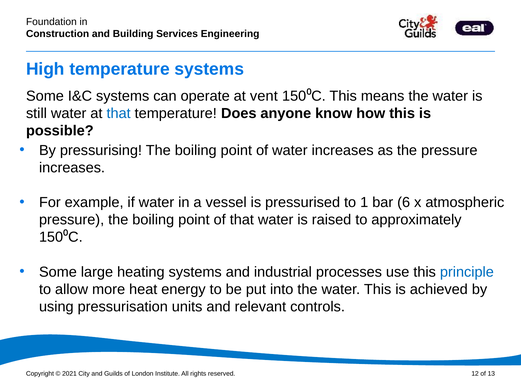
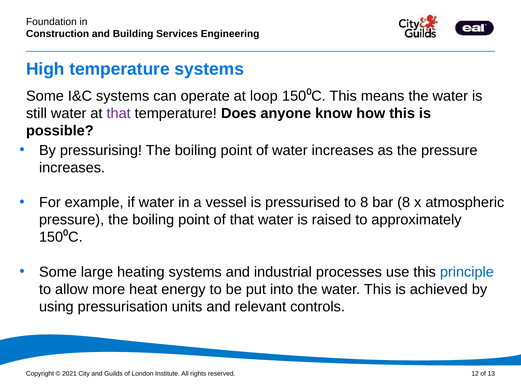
vent: vent -> loop (264, 96)
that colour: blue -> purple (119, 113)
to 1: 1 -> 8 (364, 202)
bar 6: 6 -> 8 (404, 202)
